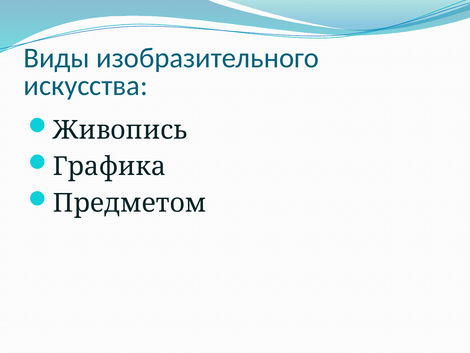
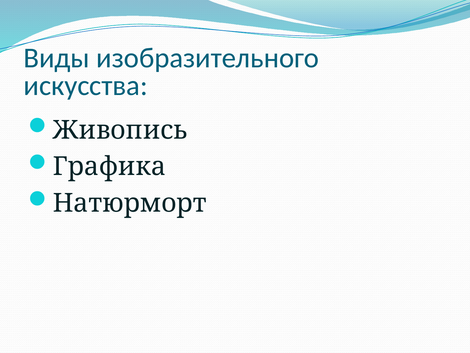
Предметом: Предметом -> Натюрморт (130, 203)
